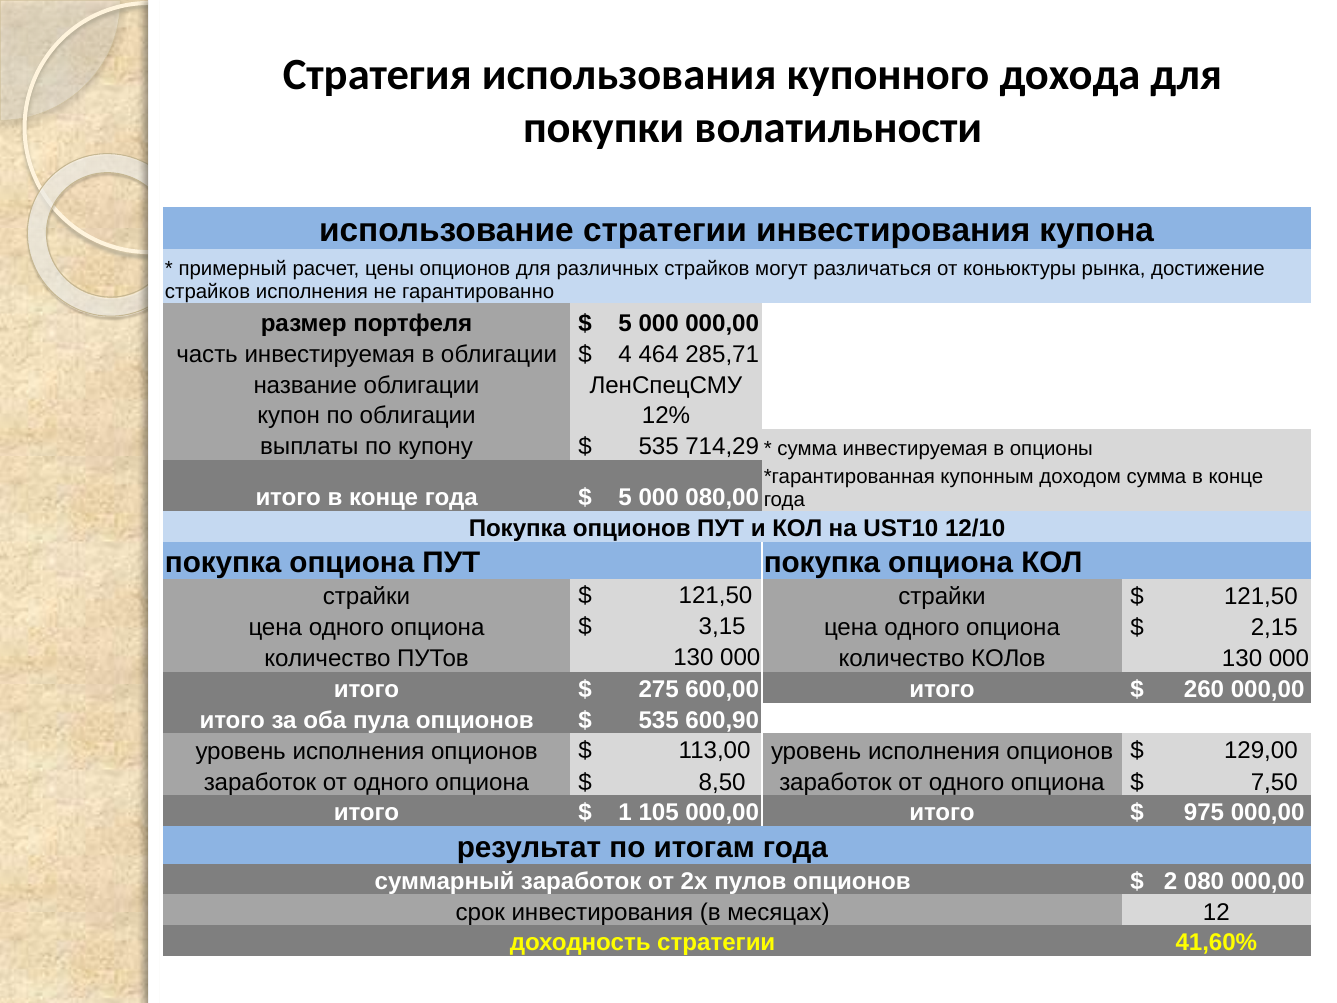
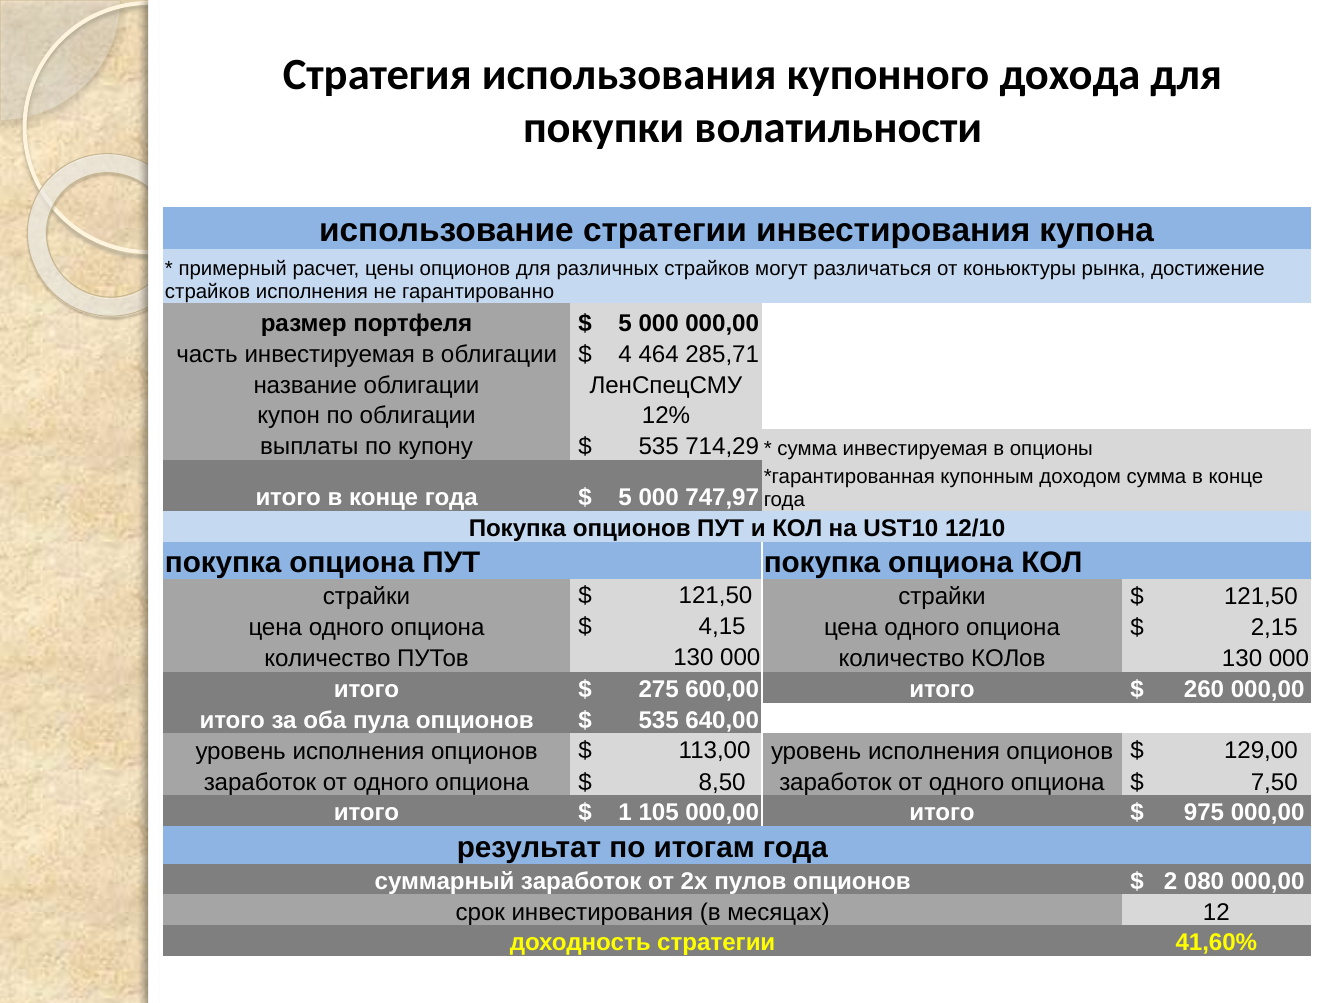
080,00: 080,00 -> 747,97 (722, 498)
3,15: 3,15 -> 4,15 (722, 627)
600,90: 600,90 -> 640,00 (722, 720)
